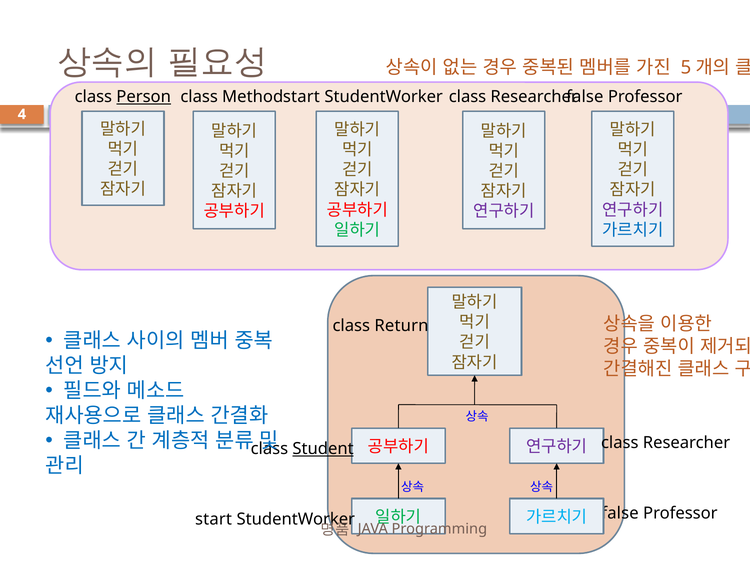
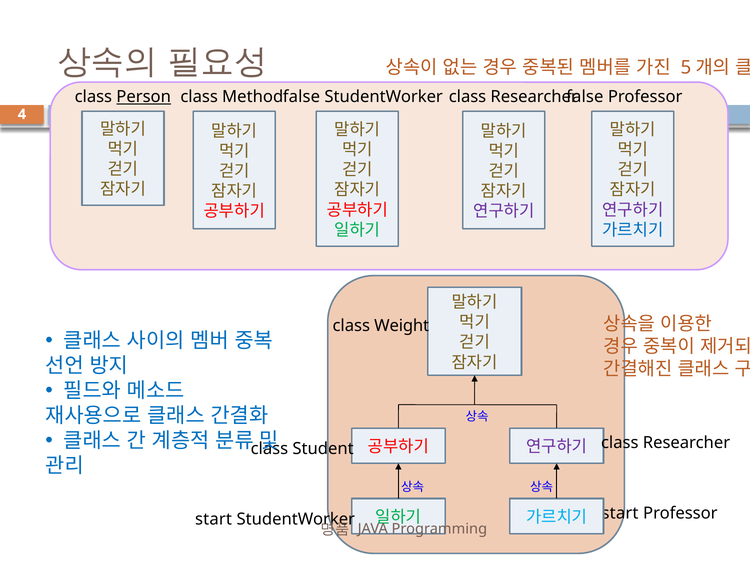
start: start -> false (301, 97)
Return: Return -> Weight (402, 325)
Student underline: present -> none (323, 448)
false: false -> start (620, 513)
